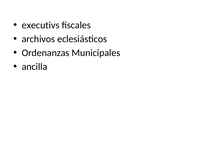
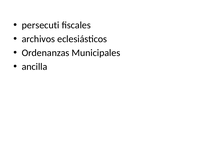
executivs: executivs -> persecuti (41, 25)
